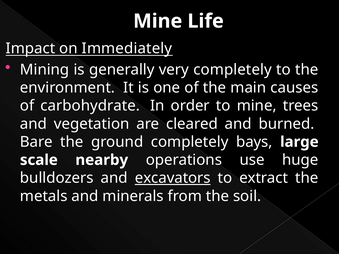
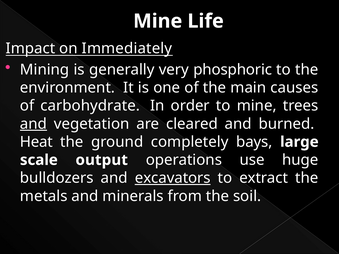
very completely: completely -> phosphoric (233, 70)
and underline: none -> present (33, 124)
Bare: Bare -> Heat (36, 142)
nearby: nearby -> output (102, 160)
